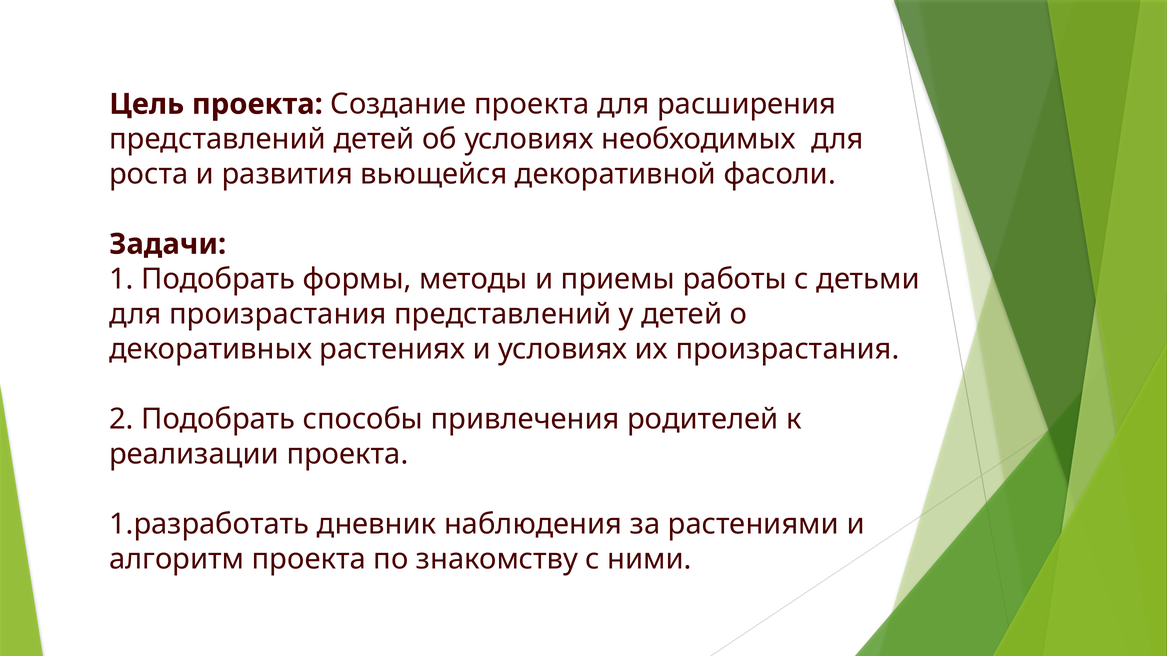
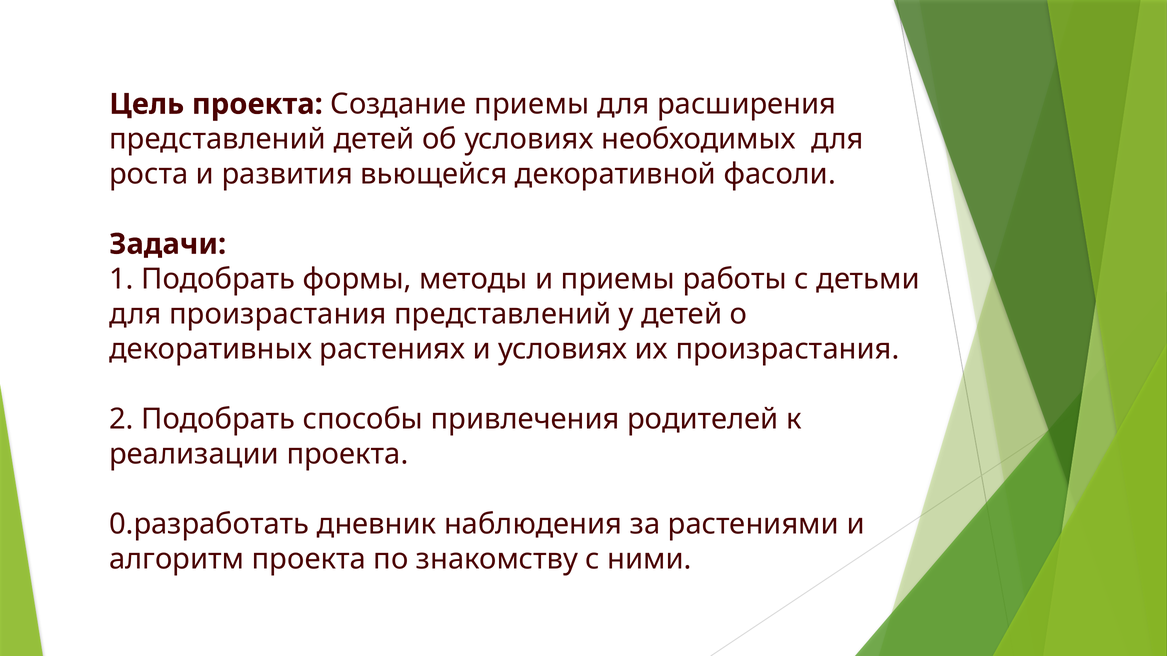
Создание проекта: проекта -> приемы (532, 104)
1.разработать: 1.разработать -> 0.разработать (209, 524)
